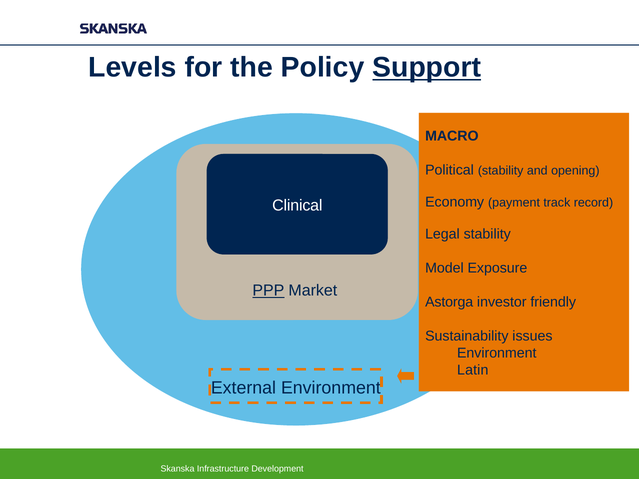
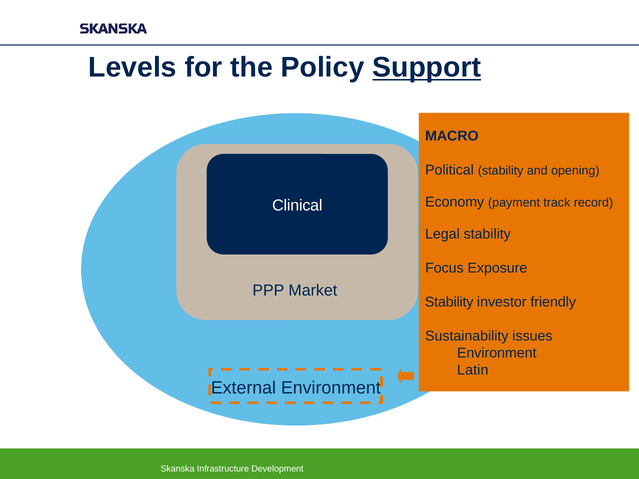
Model: Model -> Focus (444, 268)
PPP underline: present -> none (268, 291)
Astorga: Astorga -> Stability (449, 302)
